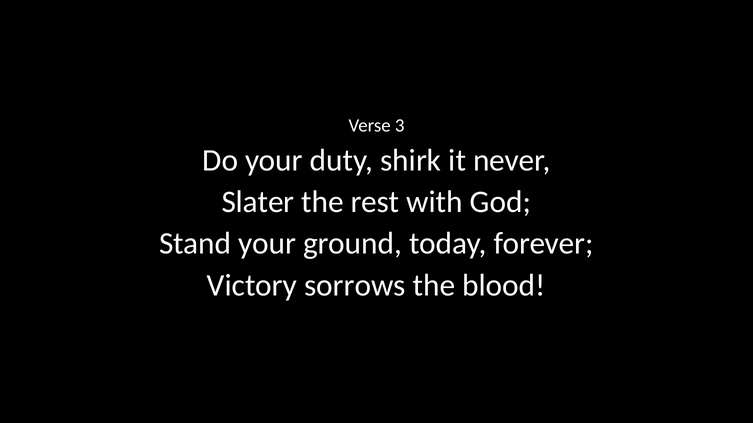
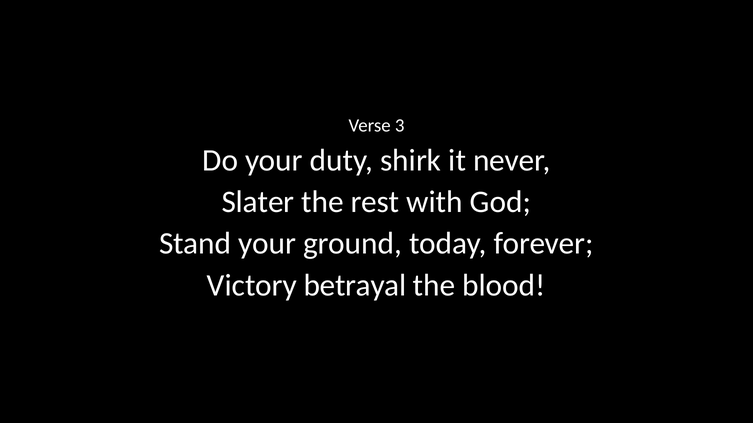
sorrows: sorrows -> betrayal (355, 286)
